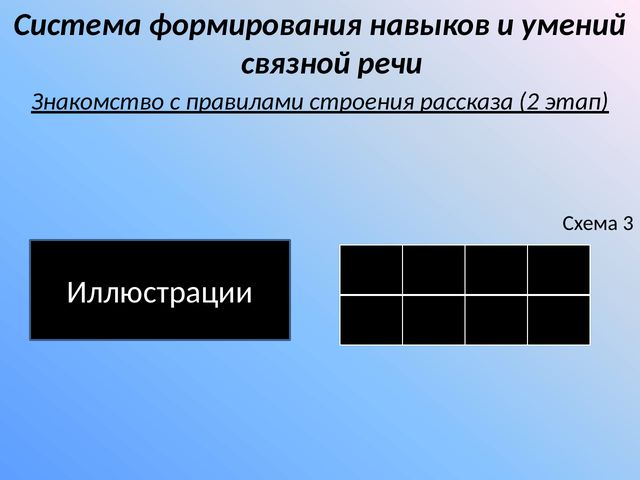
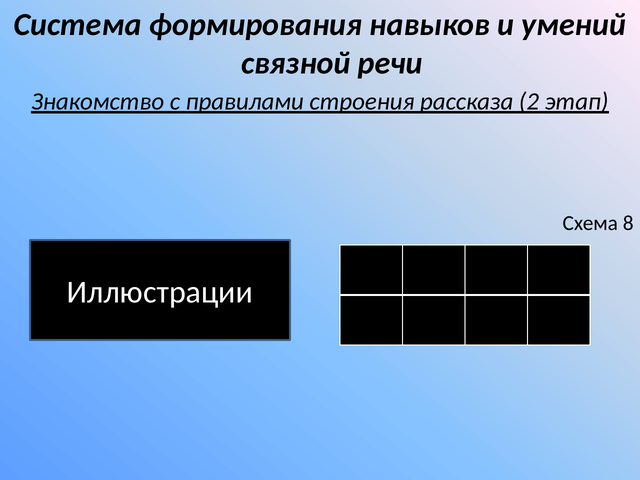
3: 3 -> 8 (628, 223)
